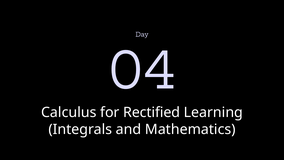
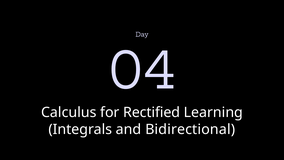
Mathematics: Mathematics -> Bidirectional (190, 129)
